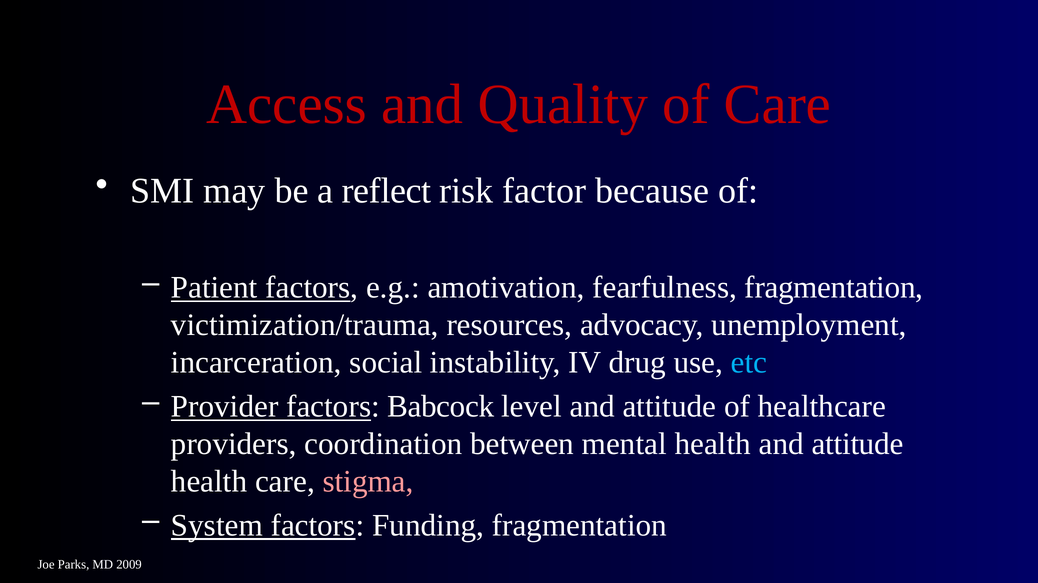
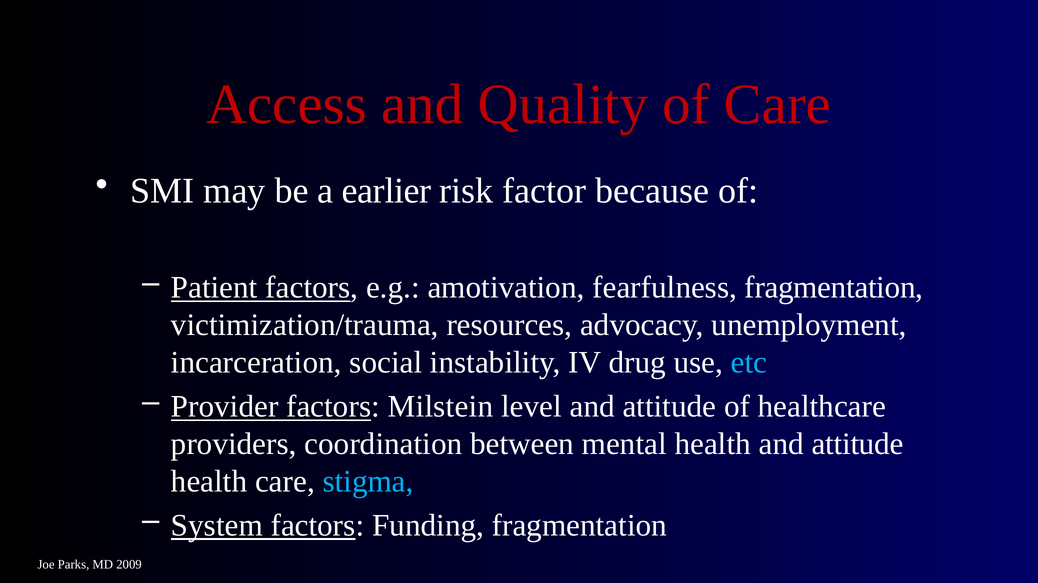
reflect: reflect -> earlier (387, 191)
Babcock: Babcock -> Milstein (440, 406)
stigma colour: pink -> light blue (368, 481)
